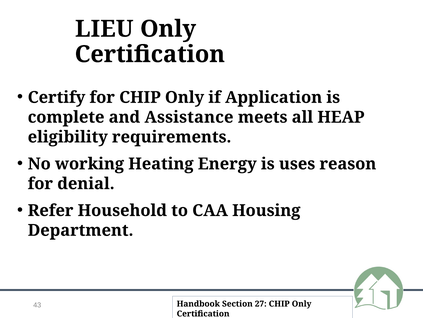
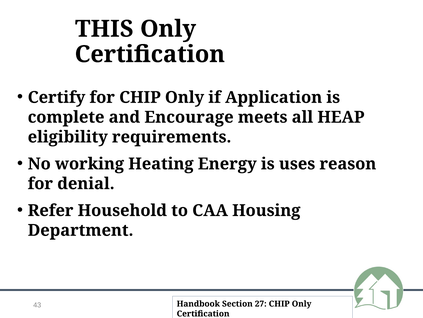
LIEU: LIEU -> THIS (104, 29)
Assistance: Assistance -> Encourage (189, 117)
